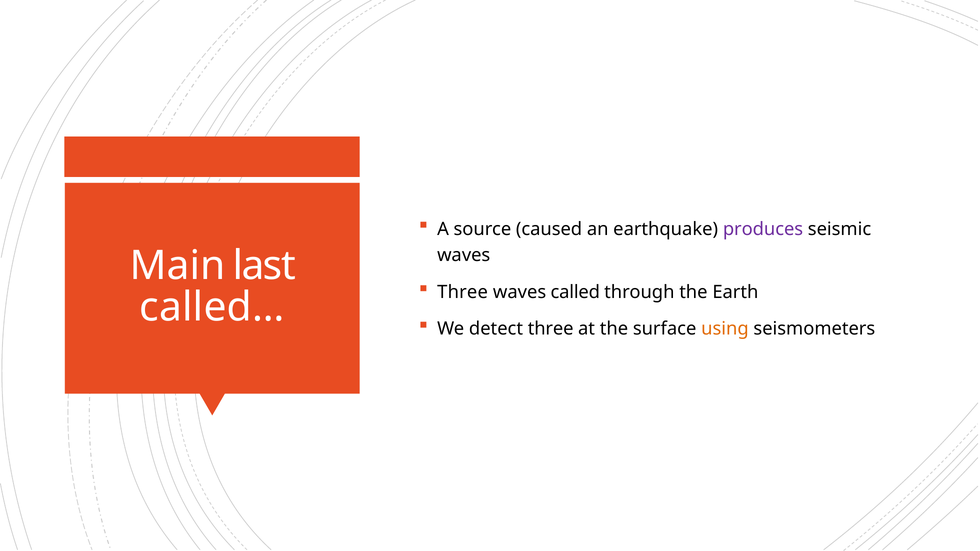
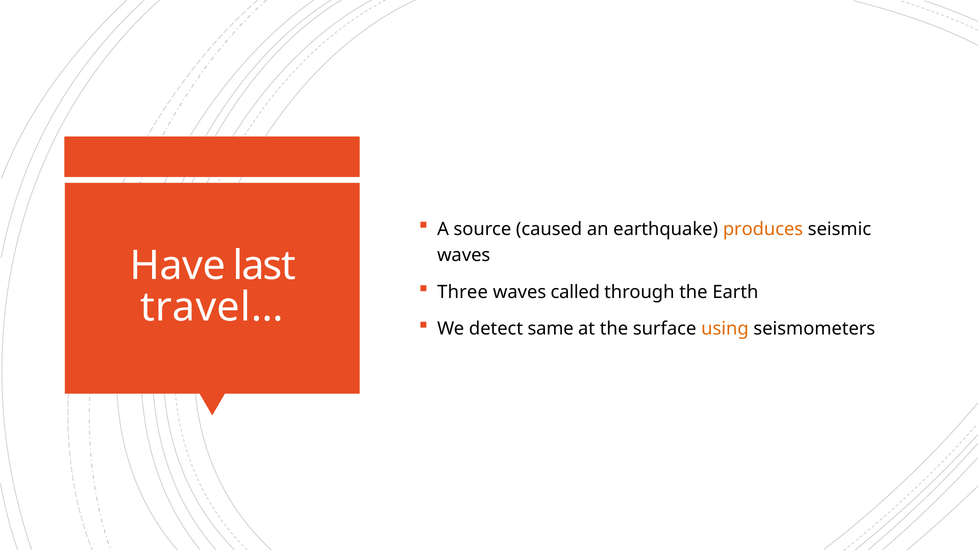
produces colour: purple -> orange (763, 229)
Main: Main -> Have (178, 266)
called…: called… -> travel… (212, 307)
detect three: three -> same (551, 329)
